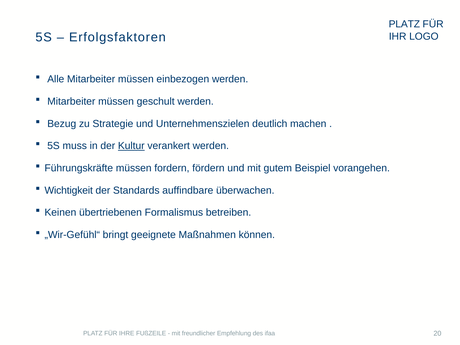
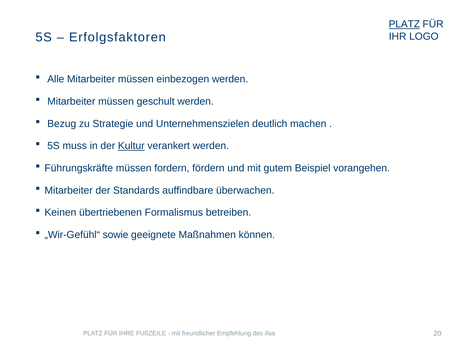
PLATZ underline: none -> present (404, 24)
Wichtigkeit: Wichtigkeit -> Mitarbeiter (69, 190)
bringt: bringt -> sowie (116, 235)
